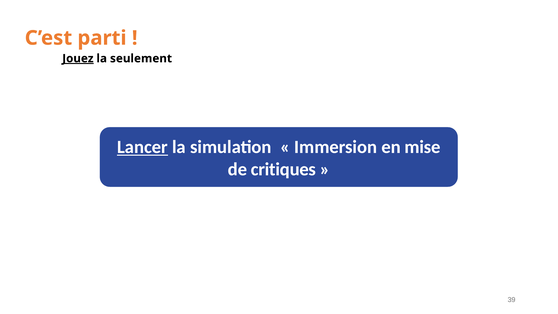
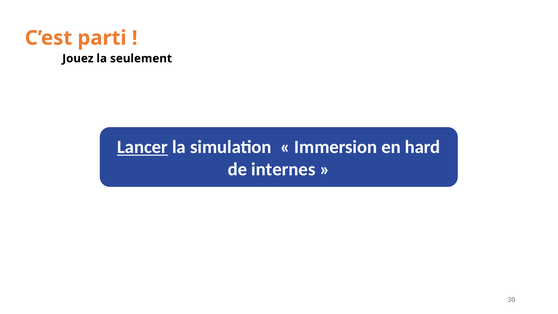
Jouez underline: present -> none (78, 58)
mise: mise -> hard (423, 147)
critiques: critiques -> internes (283, 169)
